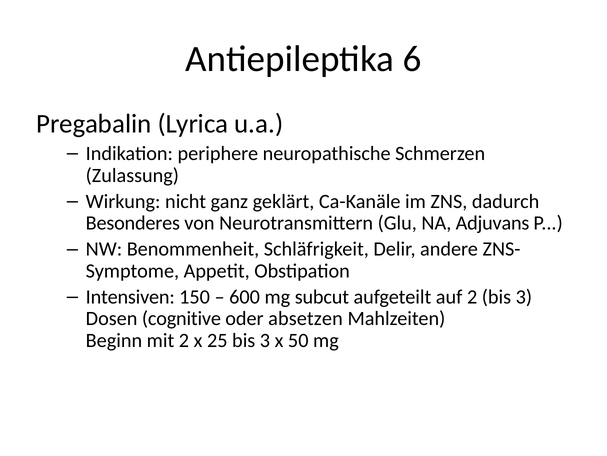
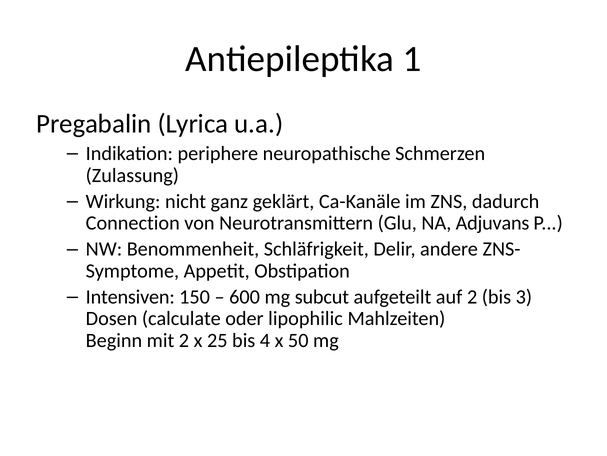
6: 6 -> 1 (412, 59)
Besonderes: Besonderes -> Connection (133, 223)
cognitive: cognitive -> calculate (181, 318)
absetzen: absetzen -> lipophilic (306, 318)
25 bis 3: 3 -> 4 (265, 340)
